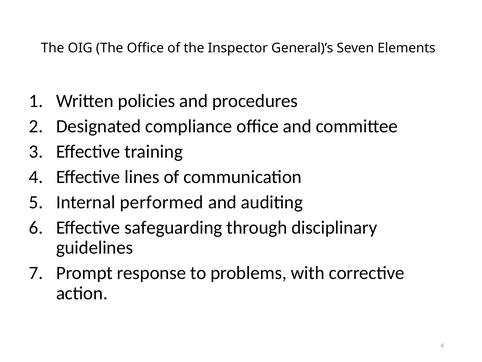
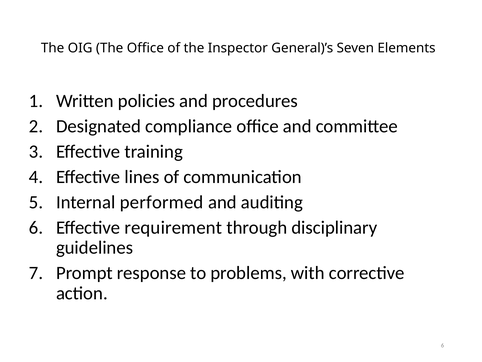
safeguarding: safeguarding -> requirement (173, 227)
